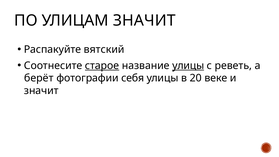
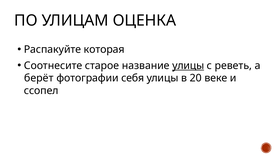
УЛИЦАМ ЗНАЧИТ: ЗНАЧИТ -> ОЦЕНКА (144, 21)
вятский: вятский -> которая (104, 49)
старое underline: present -> none (102, 66)
значит: значит -> ссопел (41, 91)
